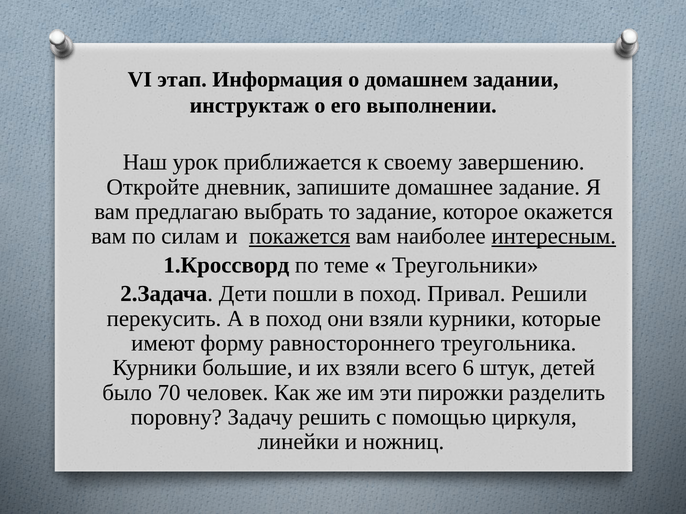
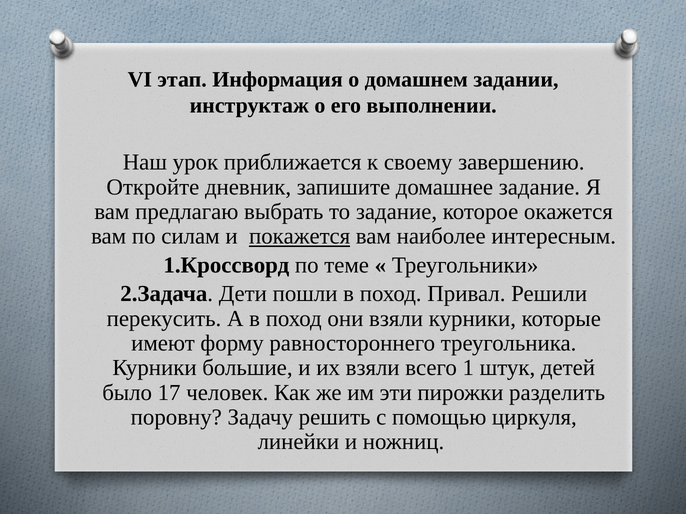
интересным underline: present -> none (554, 237)
6: 6 -> 1 (468, 368)
70: 70 -> 17 (169, 393)
